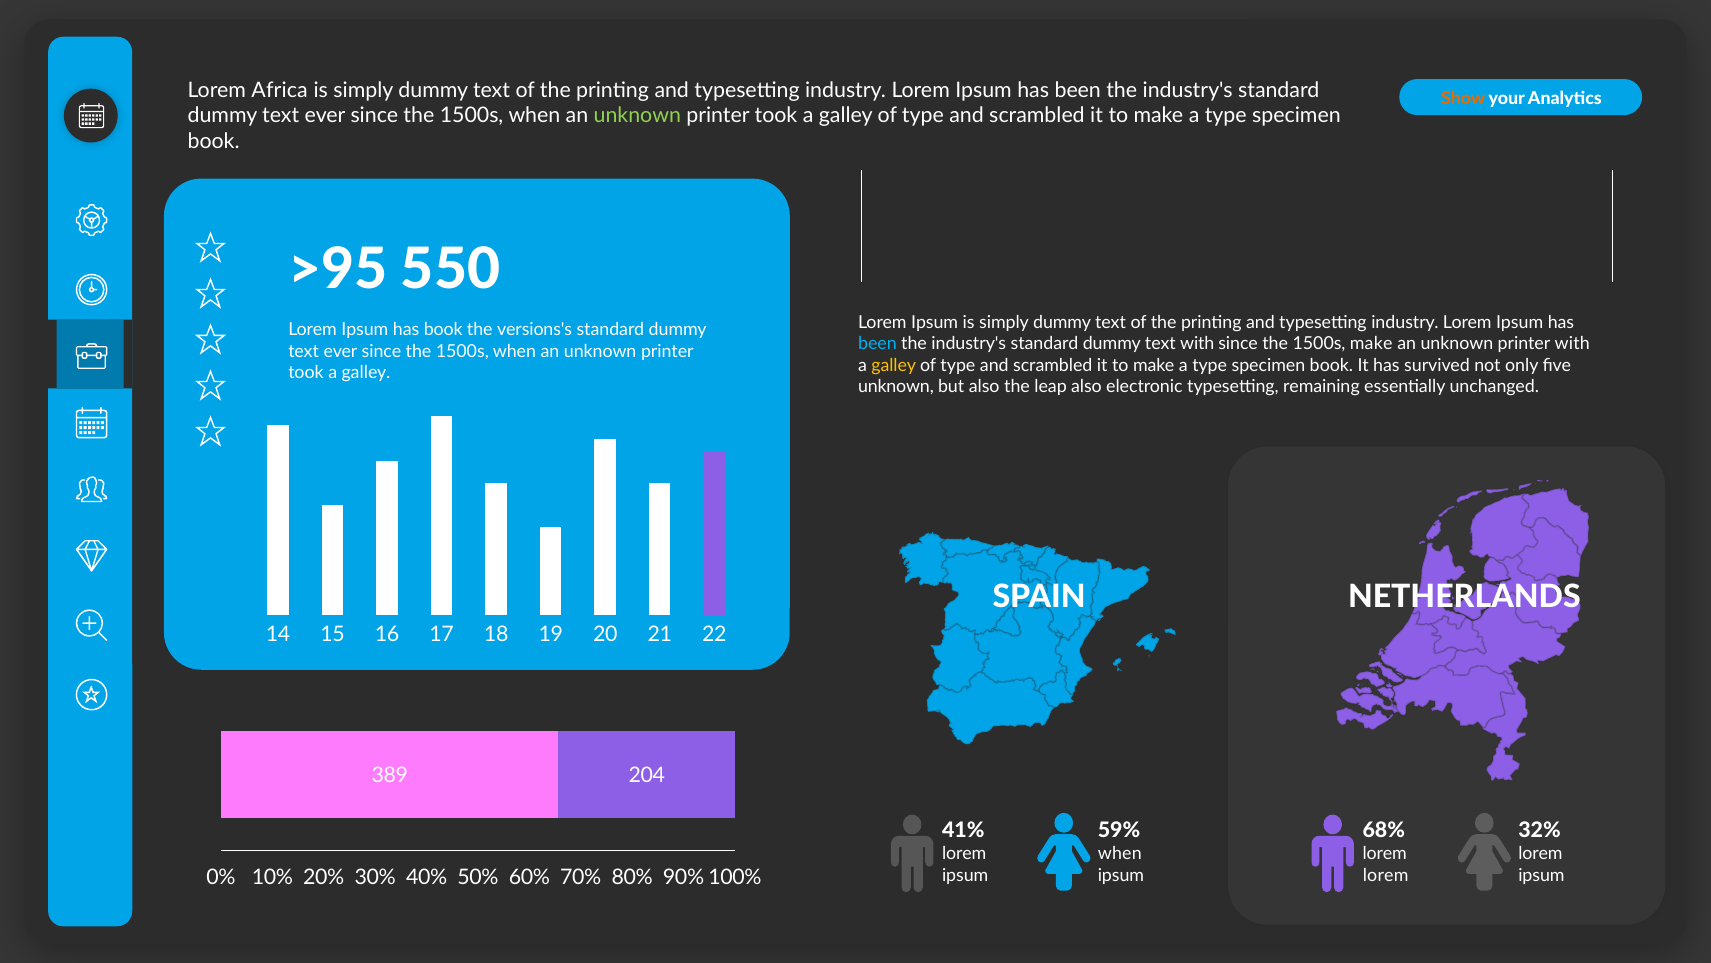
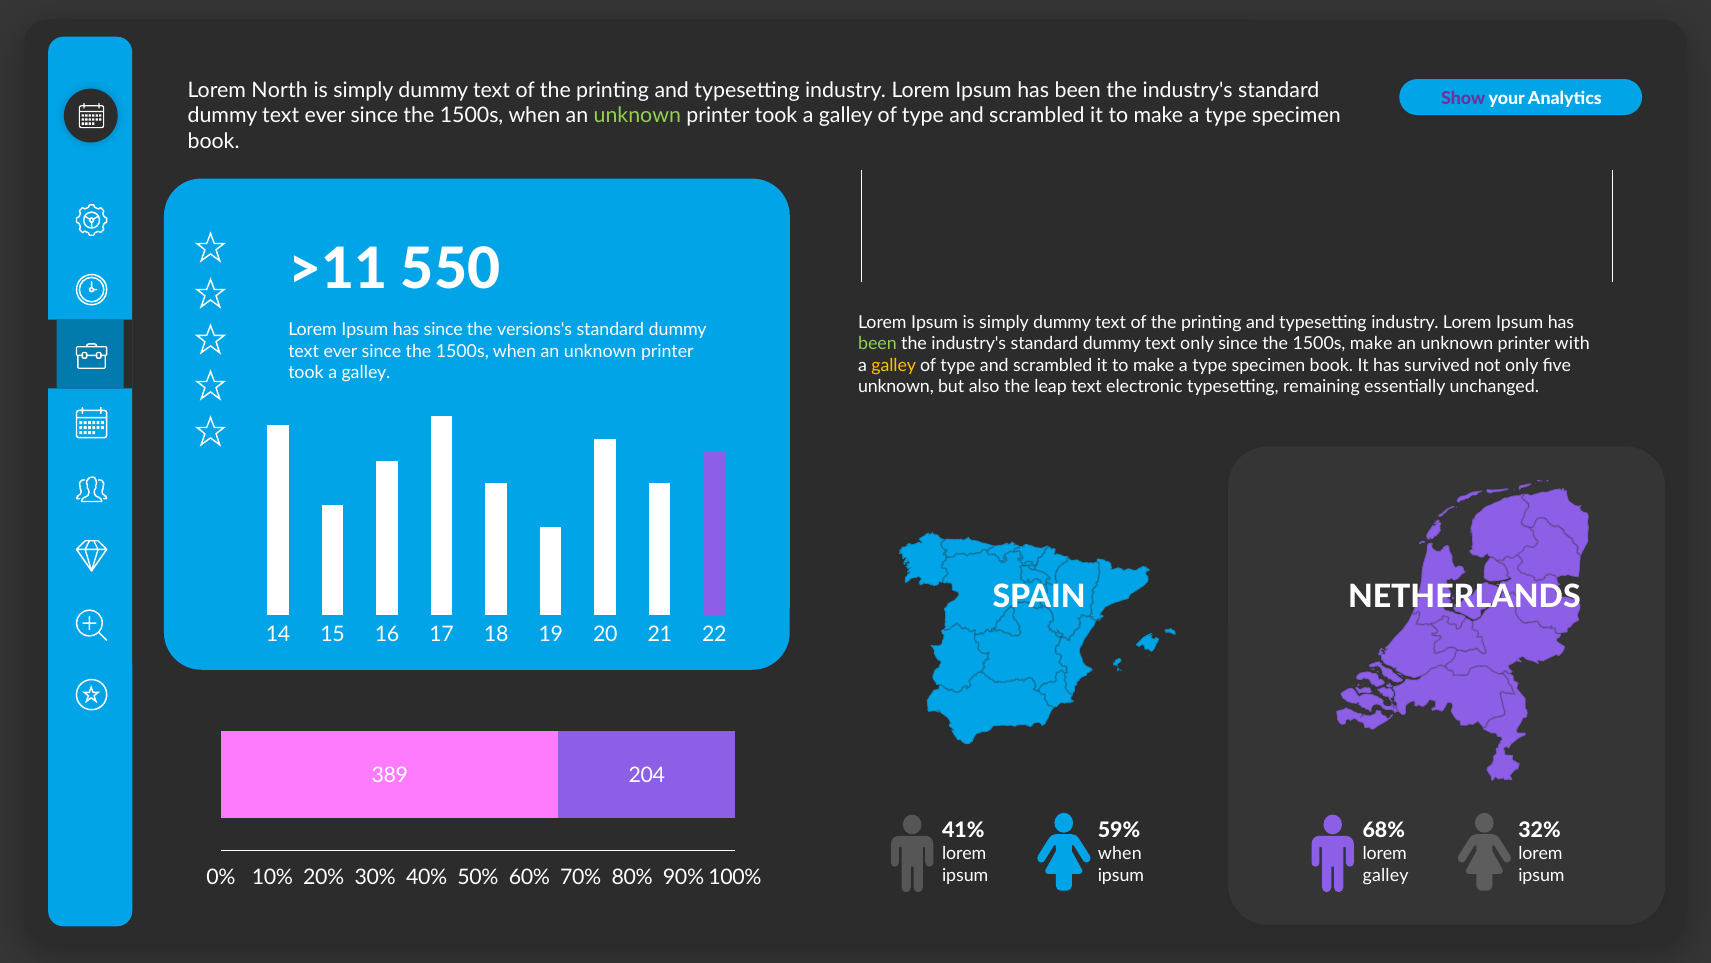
Africa: Africa -> North (280, 90)
Show colour: orange -> purple (1463, 98)
>95: >95 -> >11 (338, 269)
has book: book -> since (443, 330)
been colour: light blue -> light green (877, 344)
text with: with -> only (1197, 344)
leap also: also -> text (1086, 387)
lorem: lorem -> galley (1386, 875)
